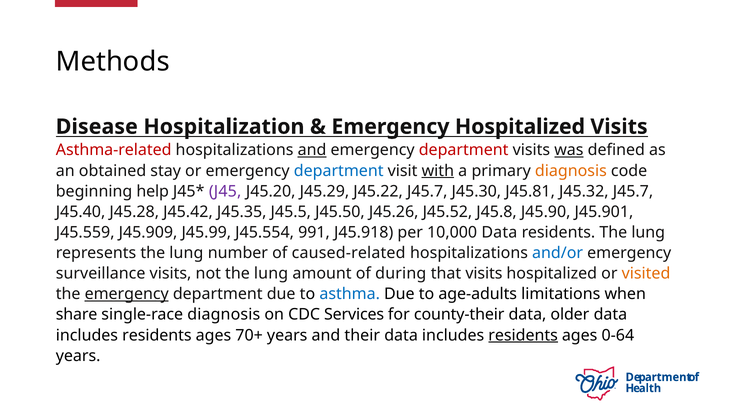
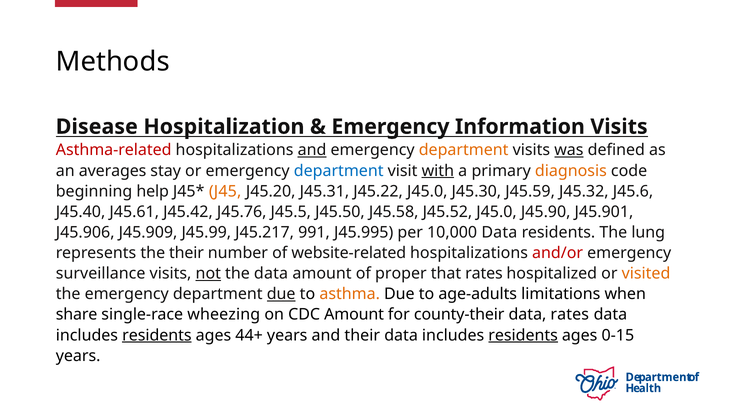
Emergency Hospitalized: Hospitalized -> Information (520, 127)
department colour: red -> orange (464, 150)
obtained: obtained -> averages (113, 171)
J45 colour: purple -> orange (225, 191)
J45.29: J45.29 -> J45.31 (324, 191)
J45.22 J45.7: J45.7 -> J45.0 (427, 191)
J45.81: J45.81 -> J45.59 (530, 191)
J45.32 J45.7: J45.7 -> J45.6 (633, 191)
J45.28: J45.28 -> J45.61 (134, 212)
J45.35: J45.35 -> J45.76 (242, 212)
J45.26: J45.26 -> J45.58 (394, 212)
J45.52 J45.8: J45.8 -> J45.0 (497, 212)
J45.559: J45.559 -> J45.906 (85, 232)
J45.554: J45.554 -> J45.217 (265, 232)
J45.918: J45.918 -> J45.995 (364, 232)
represents the lung: lung -> their (187, 253)
caused-related: caused-related -> website-related (349, 253)
and/or colour: blue -> red (558, 253)
not underline: none -> present (208, 273)
lung: lung -> data (271, 273)
during: during -> proper (401, 273)
that visits: visits -> rates (484, 273)
emergency underline: present -> none (127, 294)
due underline: none -> present (281, 294)
asthma colour: blue -> orange (350, 294)
single-race diagnosis: diagnosis -> wheezing (224, 314)
CDC Services: Services -> Amount (354, 314)
data older: older -> rates (570, 314)
residents underline: none -> present (157, 335)
70+: 70+ -> 44+ (249, 335)
0-64: 0-64 -> 0-15 (618, 335)
